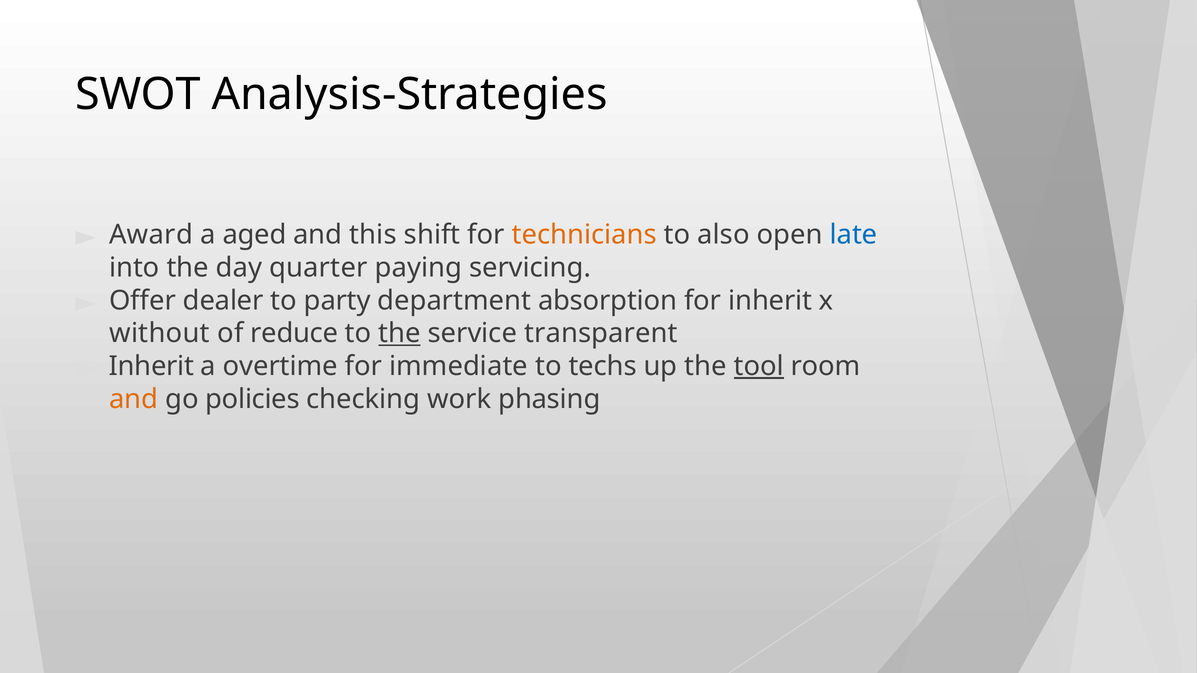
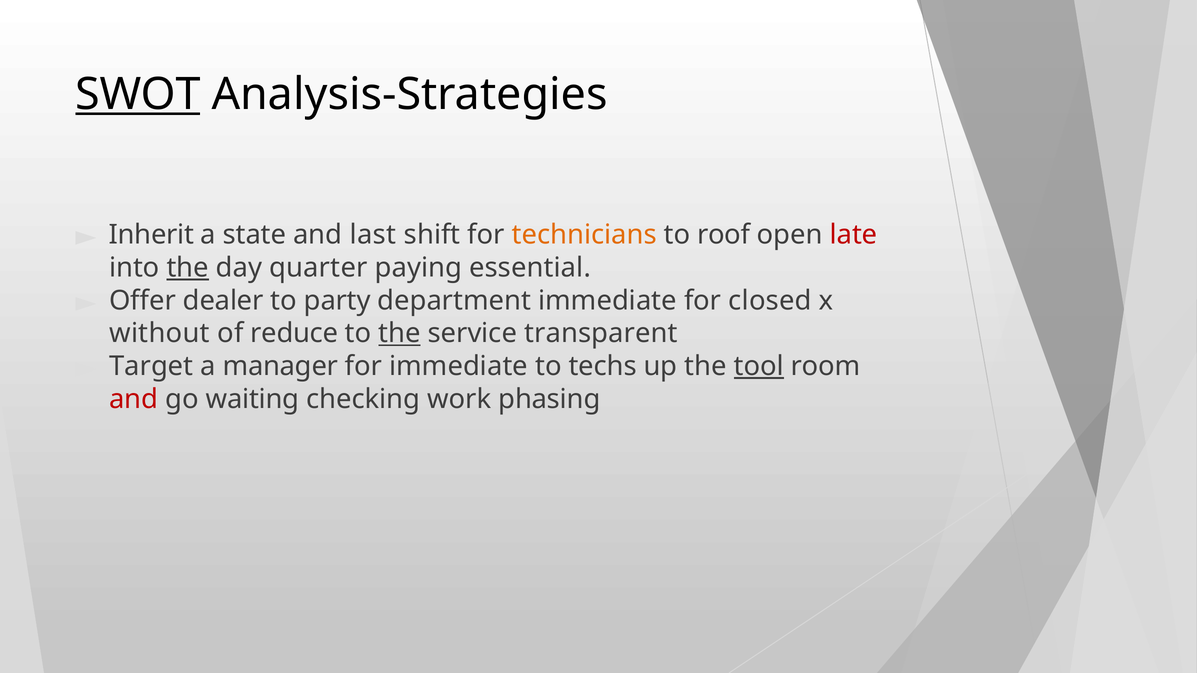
SWOT underline: none -> present (138, 94)
Award: Award -> Inherit (151, 235)
aged: aged -> state (254, 235)
this: this -> last (373, 235)
also: also -> roof (724, 235)
late colour: blue -> red (853, 235)
the underline: none -> present (188, 268)
servicing: servicing -> essential (530, 268)
department absorption: absorption -> immediate (607, 301)
for inherit: inherit -> closed (770, 301)
Inherit: Inherit -> Target (151, 366)
overtime: overtime -> manager (280, 366)
and colour: orange -> red (134, 399)
policies: policies -> waiting (253, 399)
